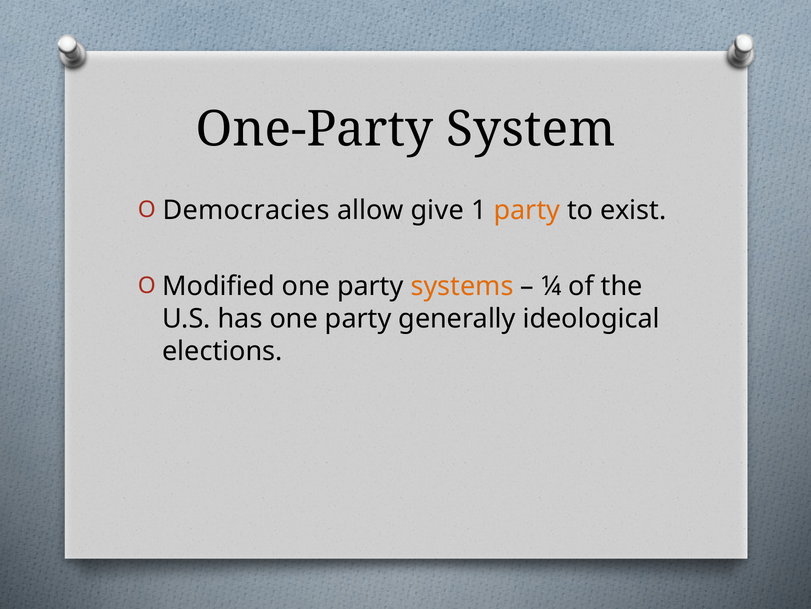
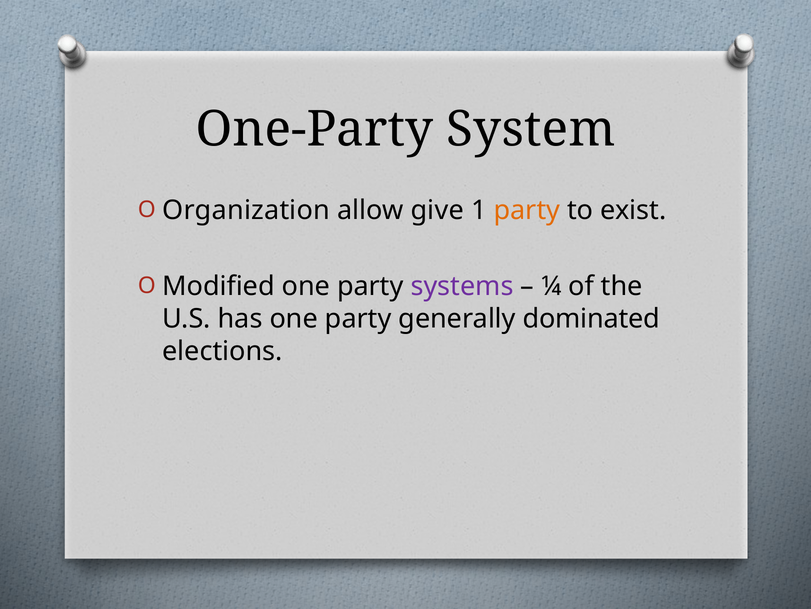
Democracies: Democracies -> Organization (246, 210)
systems colour: orange -> purple (462, 286)
ideological: ideological -> dominated (591, 318)
